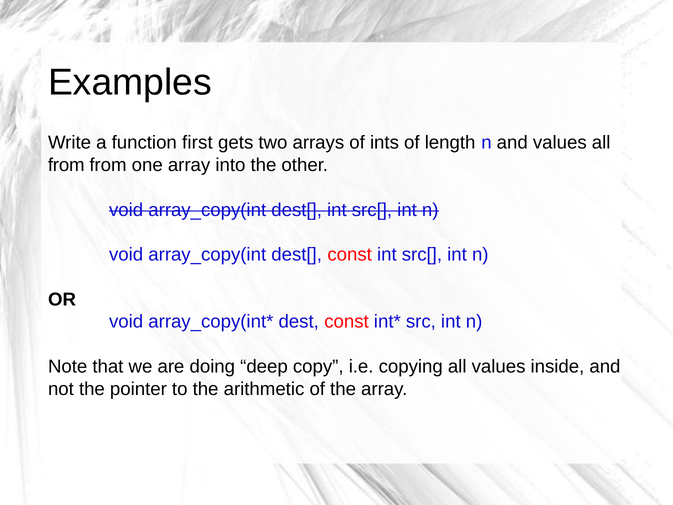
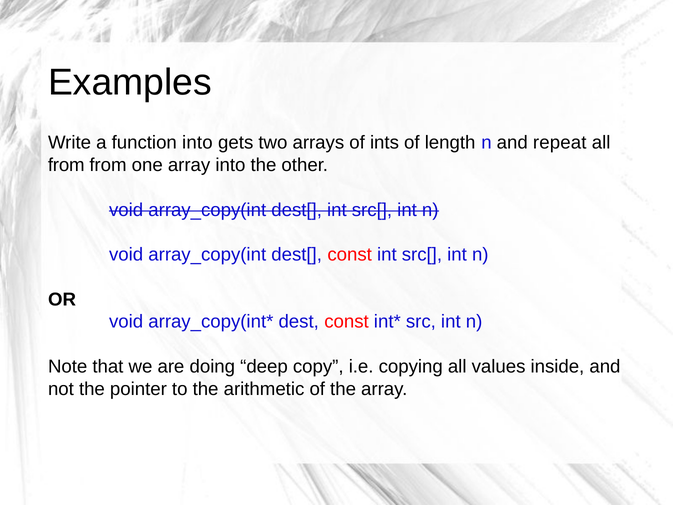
function first: first -> into (197, 143)
and values: values -> repeat (560, 143)
